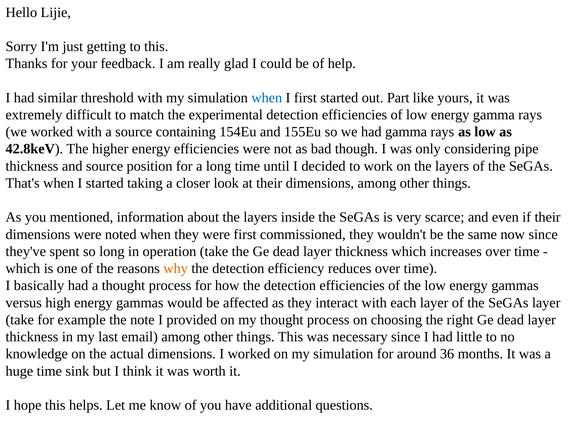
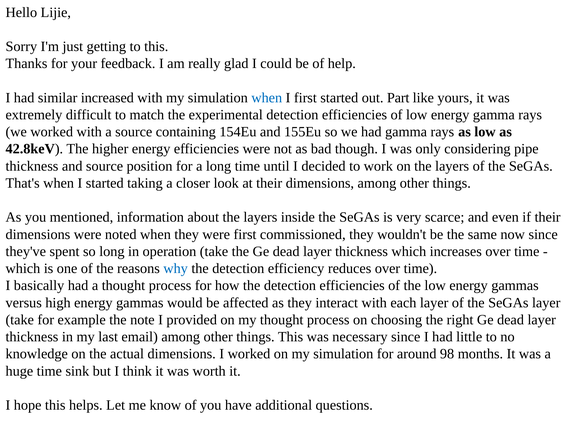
threshold: threshold -> increased (107, 98)
why colour: orange -> blue (176, 268)
36: 36 -> 98 (447, 354)
